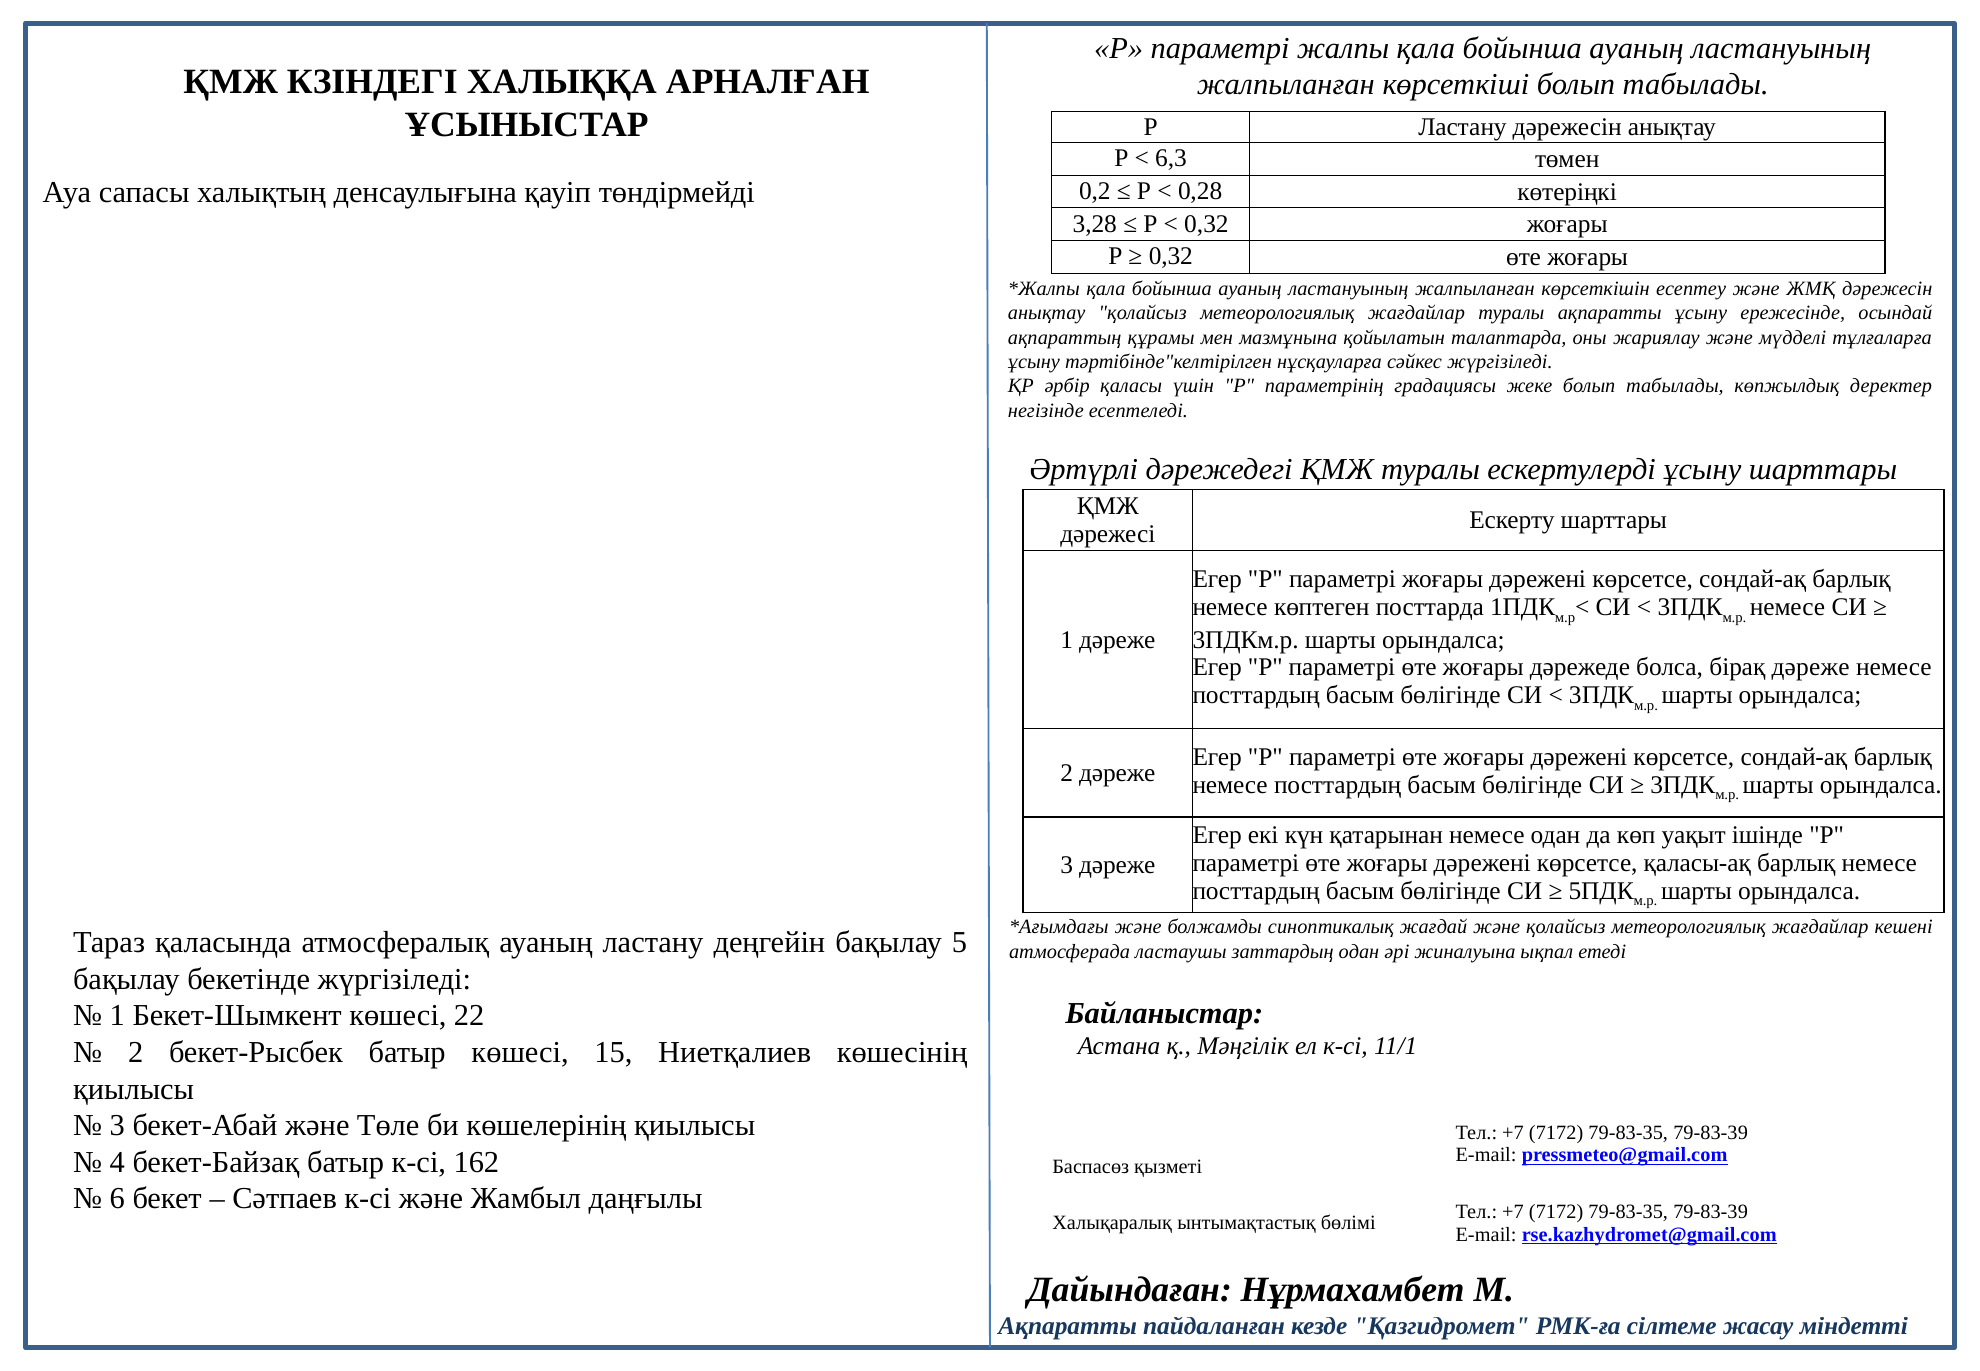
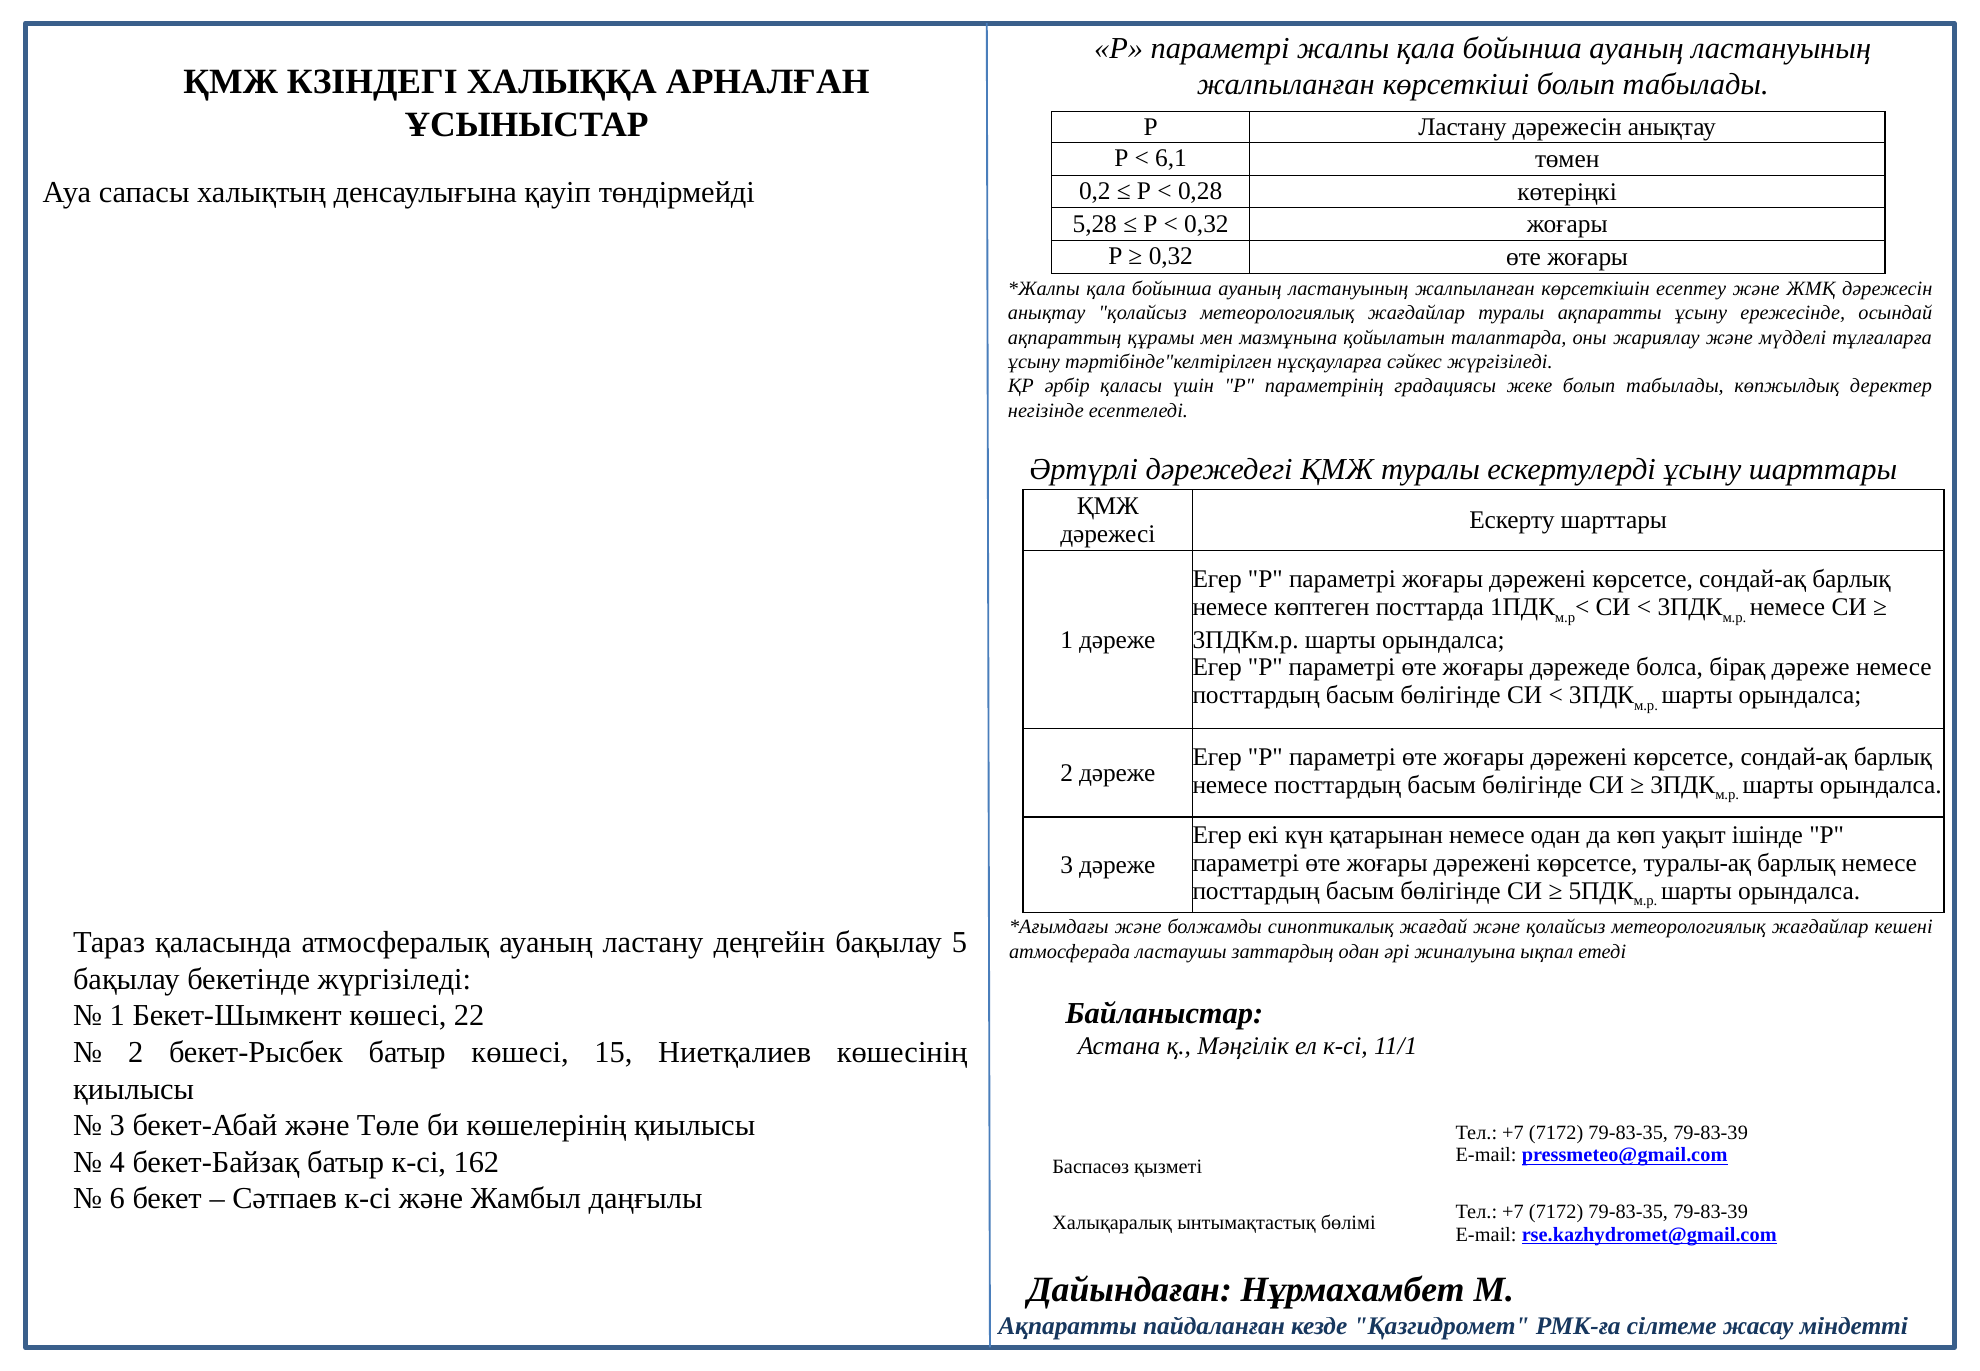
6,3: 6,3 -> 6,1 (1171, 159)
3,28: 3,28 -> 5,28 (1095, 224)
қаласы-ақ: қаласы-ақ -> туралы-ақ (1697, 863)
